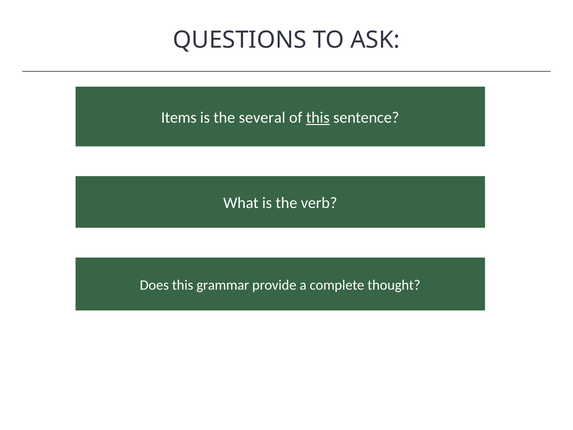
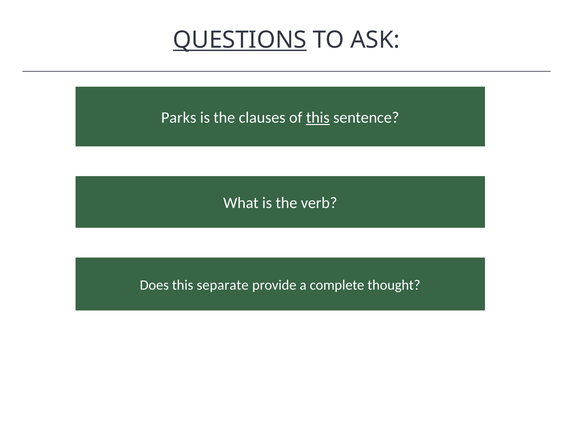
QUESTIONS underline: none -> present (240, 40)
Items: Items -> Parks (179, 118)
several: several -> clauses (262, 118)
grammar: grammar -> separate (223, 285)
